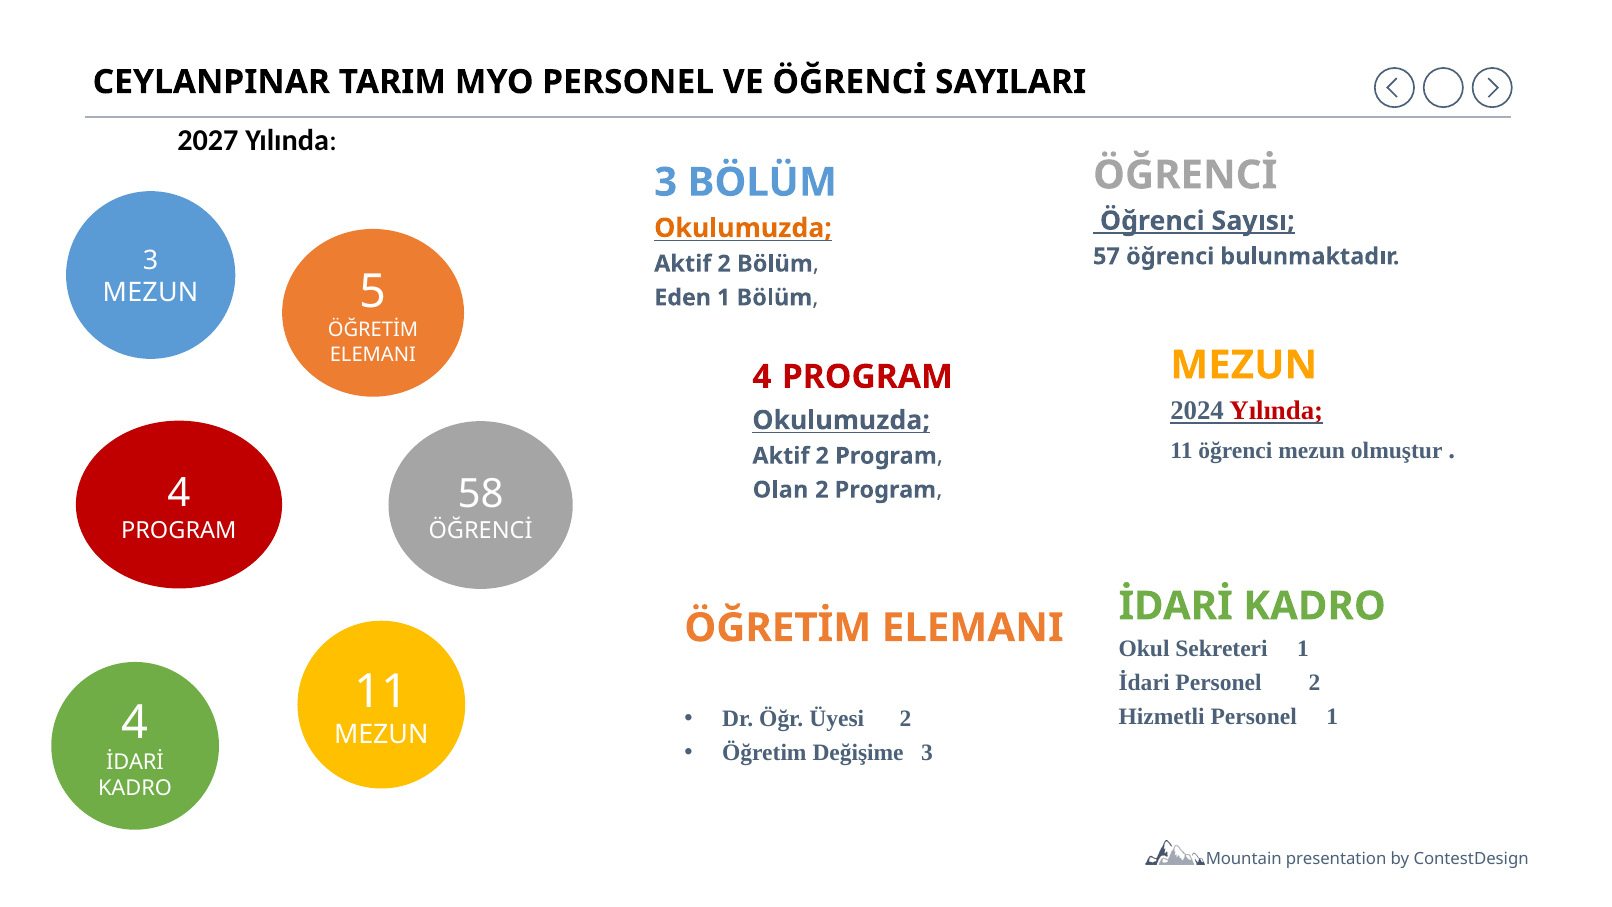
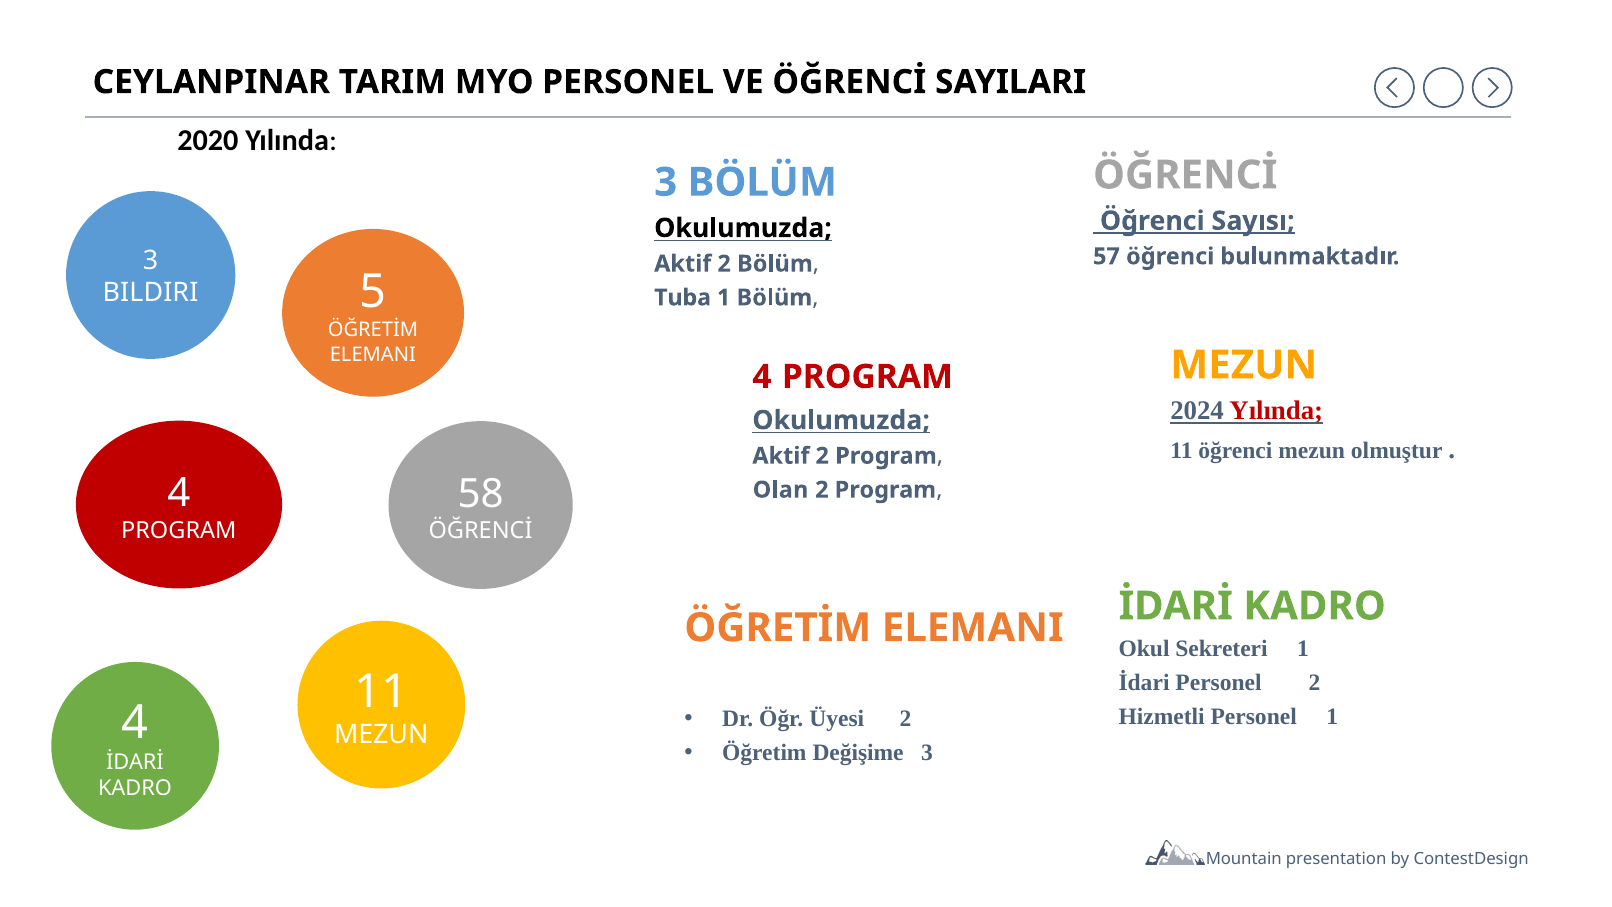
2027: 2027 -> 2020 (208, 141)
Okulumuzda colour: orange -> black (743, 228)
MEZUN: MEZUN -> BILDIRI (151, 293)
Eden: Eden -> Tuba (683, 298)
